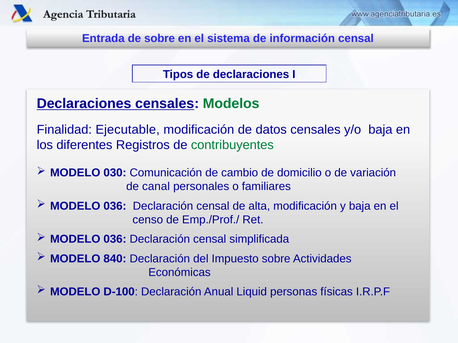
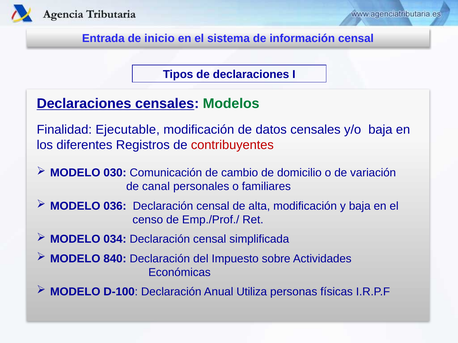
de sobre: sobre -> inicio (159, 39)
contribuyentes colour: green -> red (232, 145)
036: 036 -> 034 (115, 240)
Liquid: Liquid -> Utiliza (252, 292)
